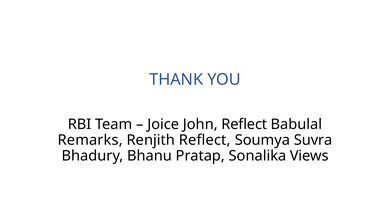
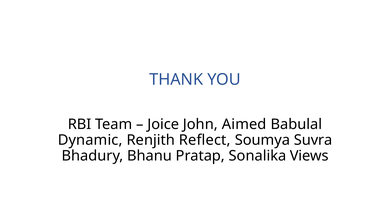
John Reflect: Reflect -> Aimed (244, 124)
Remarks: Remarks -> Dynamic (90, 140)
